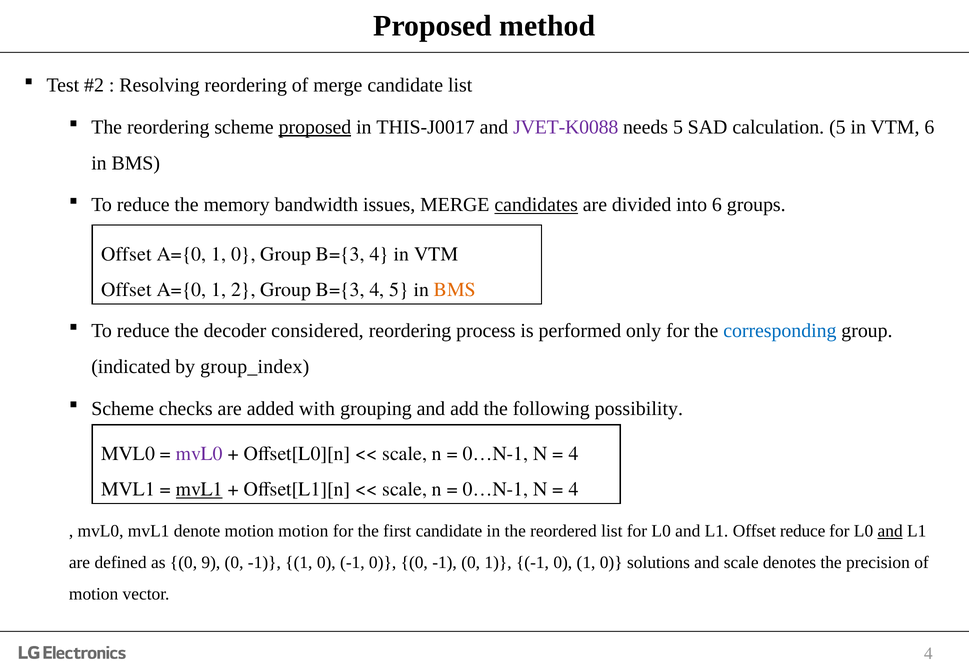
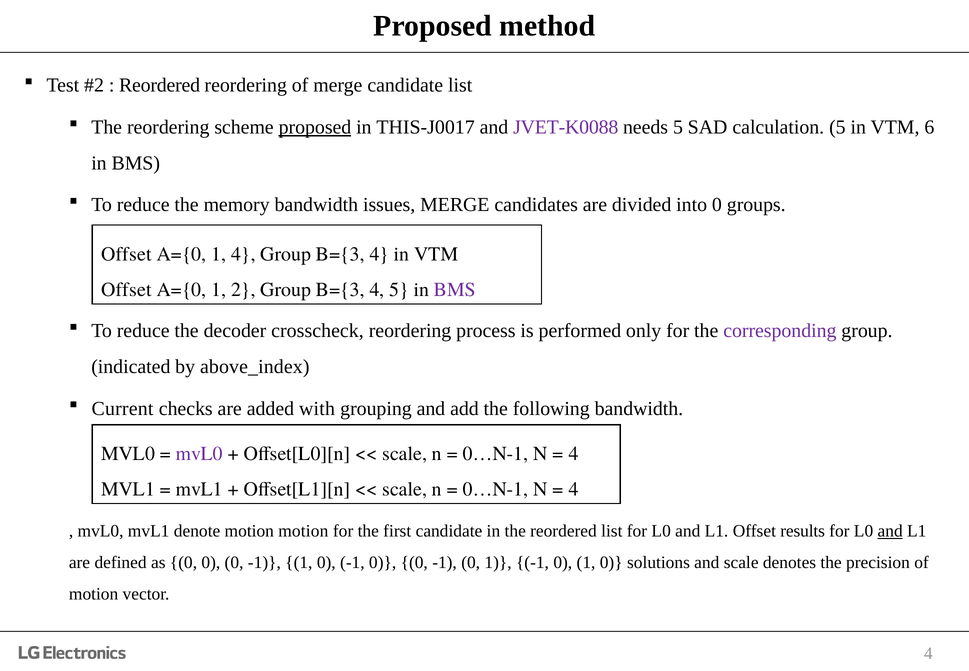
Resolving: Resolving -> Reordered (160, 85)
candidates underline: present -> none (536, 205)
into 6: 6 -> 0 (717, 205)
A={0 1 0: 0 -> 4 (243, 254)
BMS colour: orange -> purple (455, 290)
considered: considered -> crosscheck (318, 331)
corresponding colour: blue -> purple (780, 331)
group_index: group_index -> above_index (255, 366)
Scheme: Scheme -> Current (123, 408)
following possibility: possibility -> bandwidth (639, 408)
mvL1 underline: present -> none (199, 489)
Offset reduce: reduce -> results (803, 531)
as 0 9: 9 -> 0 (211, 562)
